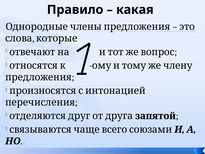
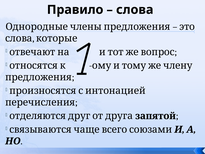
какая: какая -> слова (135, 10)
